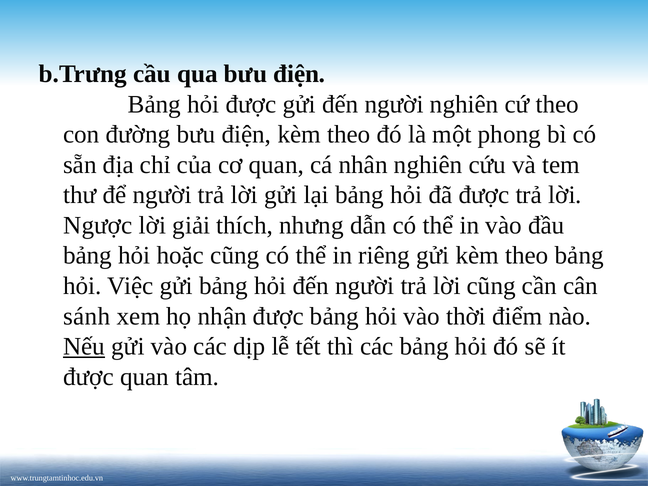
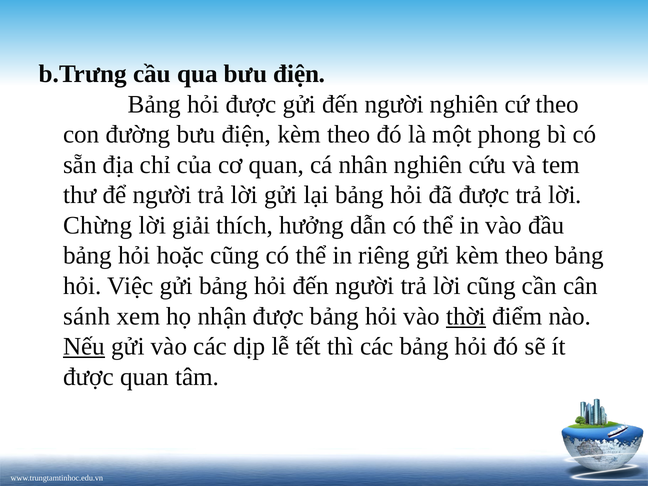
Ngược: Ngược -> Chừng (98, 225)
nhưng: nhưng -> hưởng (312, 225)
thời underline: none -> present (466, 316)
